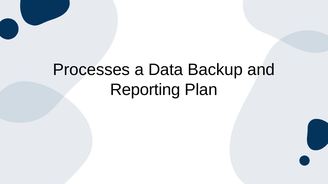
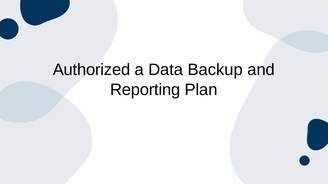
Processes: Processes -> Authorized (92, 70)
